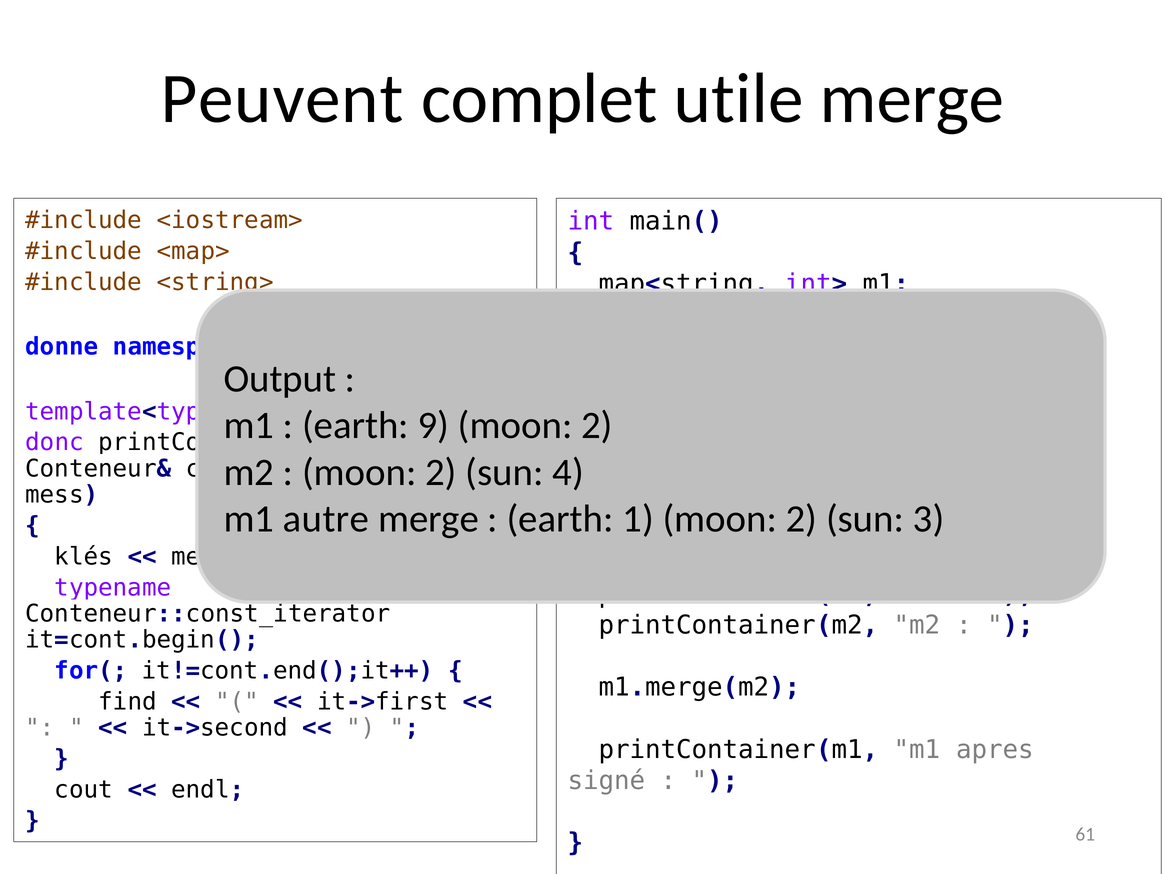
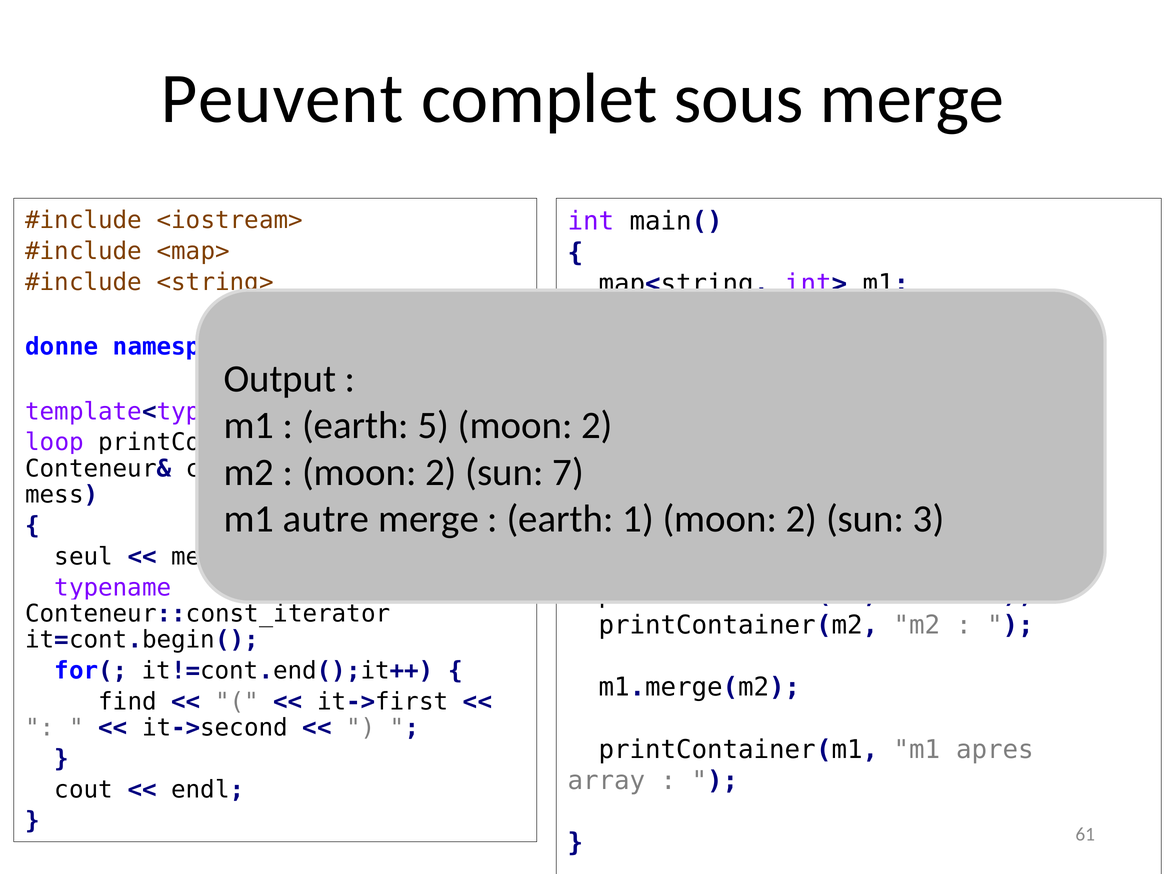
utile: utile -> sous (739, 99)
9: 9 -> 5 (433, 425)
donc: donc -> loop (55, 442)
4: 4 -> 7 (568, 472)
klés: klés -> seul (84, 556)
signé: signé -> array (606, 780)
